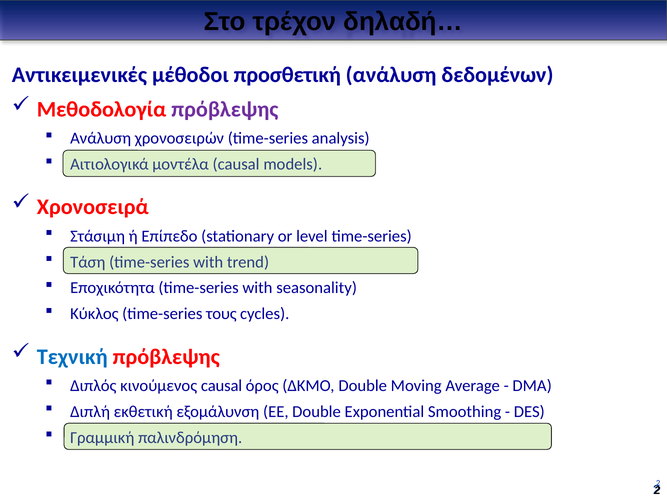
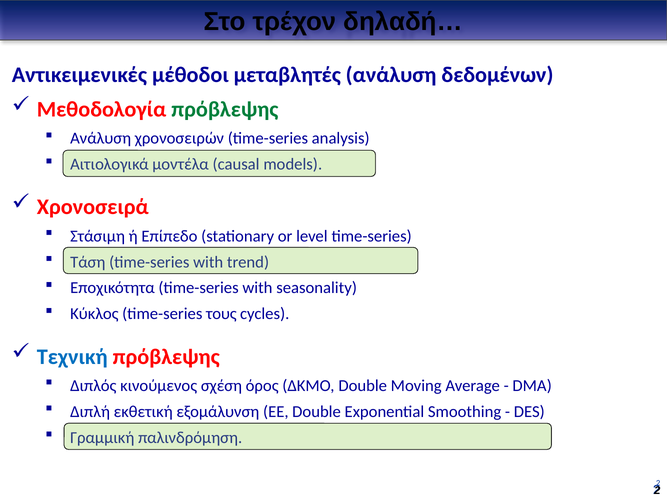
προσθετική: προσθετική -> μεταβλητές (287, 75)
πρόβλεψης colour: purple -> green (225, 109)
κινούμενος causal: causal -> σχέση (221, 386)
